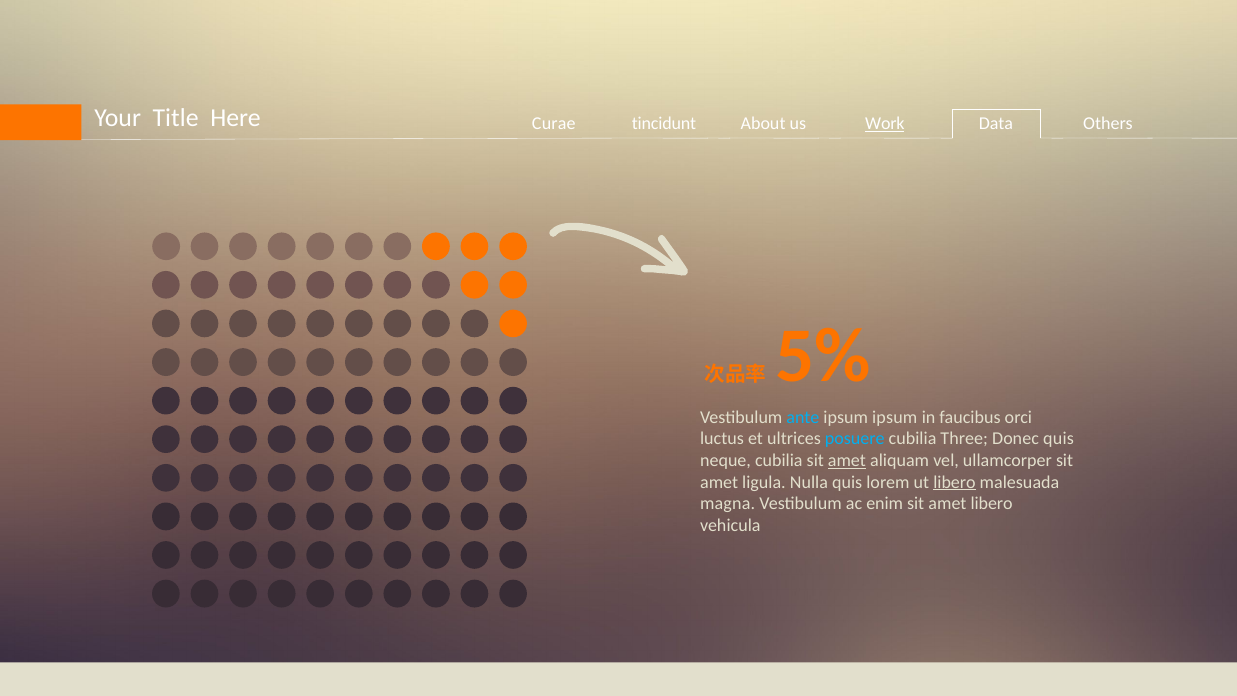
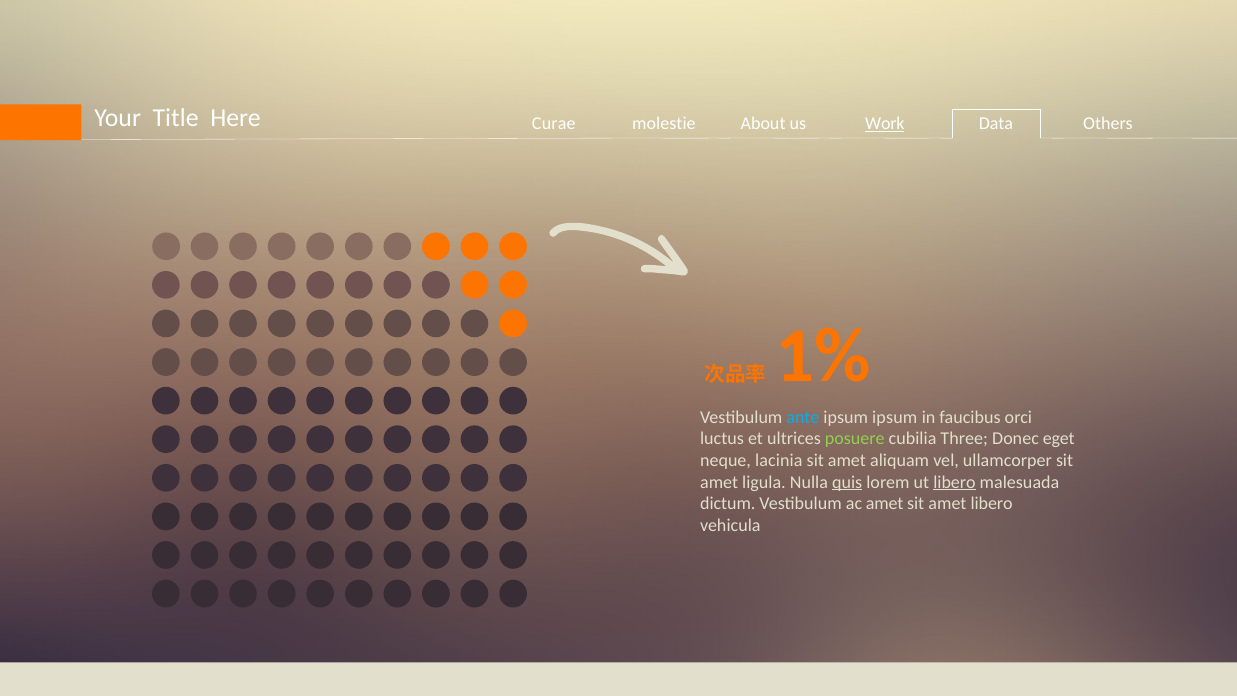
tincidunt: tincidunt -> molestie (664, 123)
5%: 5% -> 1% (824, 356)
posuere colour: light blue -> light green (855, 439)
Donec quis: quis -> eget (1059, 439)
neque cubilia: cubilia -> lacinia (779, 460)
amet underline: present -> none (847, 460)
quis underline: none -> present (847, 482)
magna: magna -> dictum (728, 504)
ac enim: enim -> amet (885, 504)
